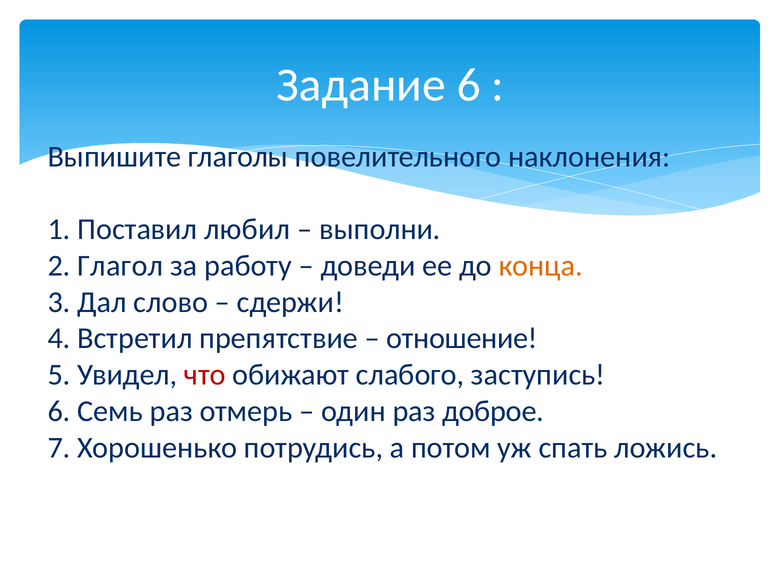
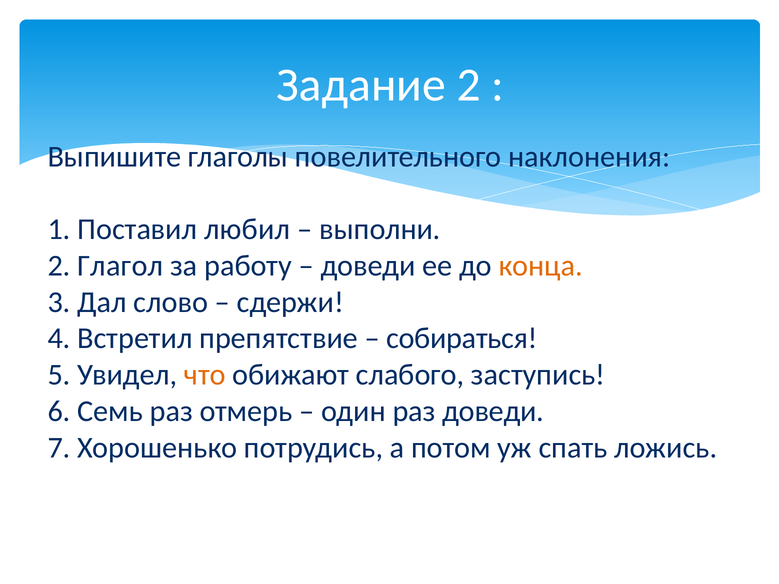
Задание 6: 6 -> 2 (469, 85)
отношение: отношение -> собираться (462, 339)
что colour: red -> orange (205, 375)
раз доброе: доброе -> доведи (493, 411)
